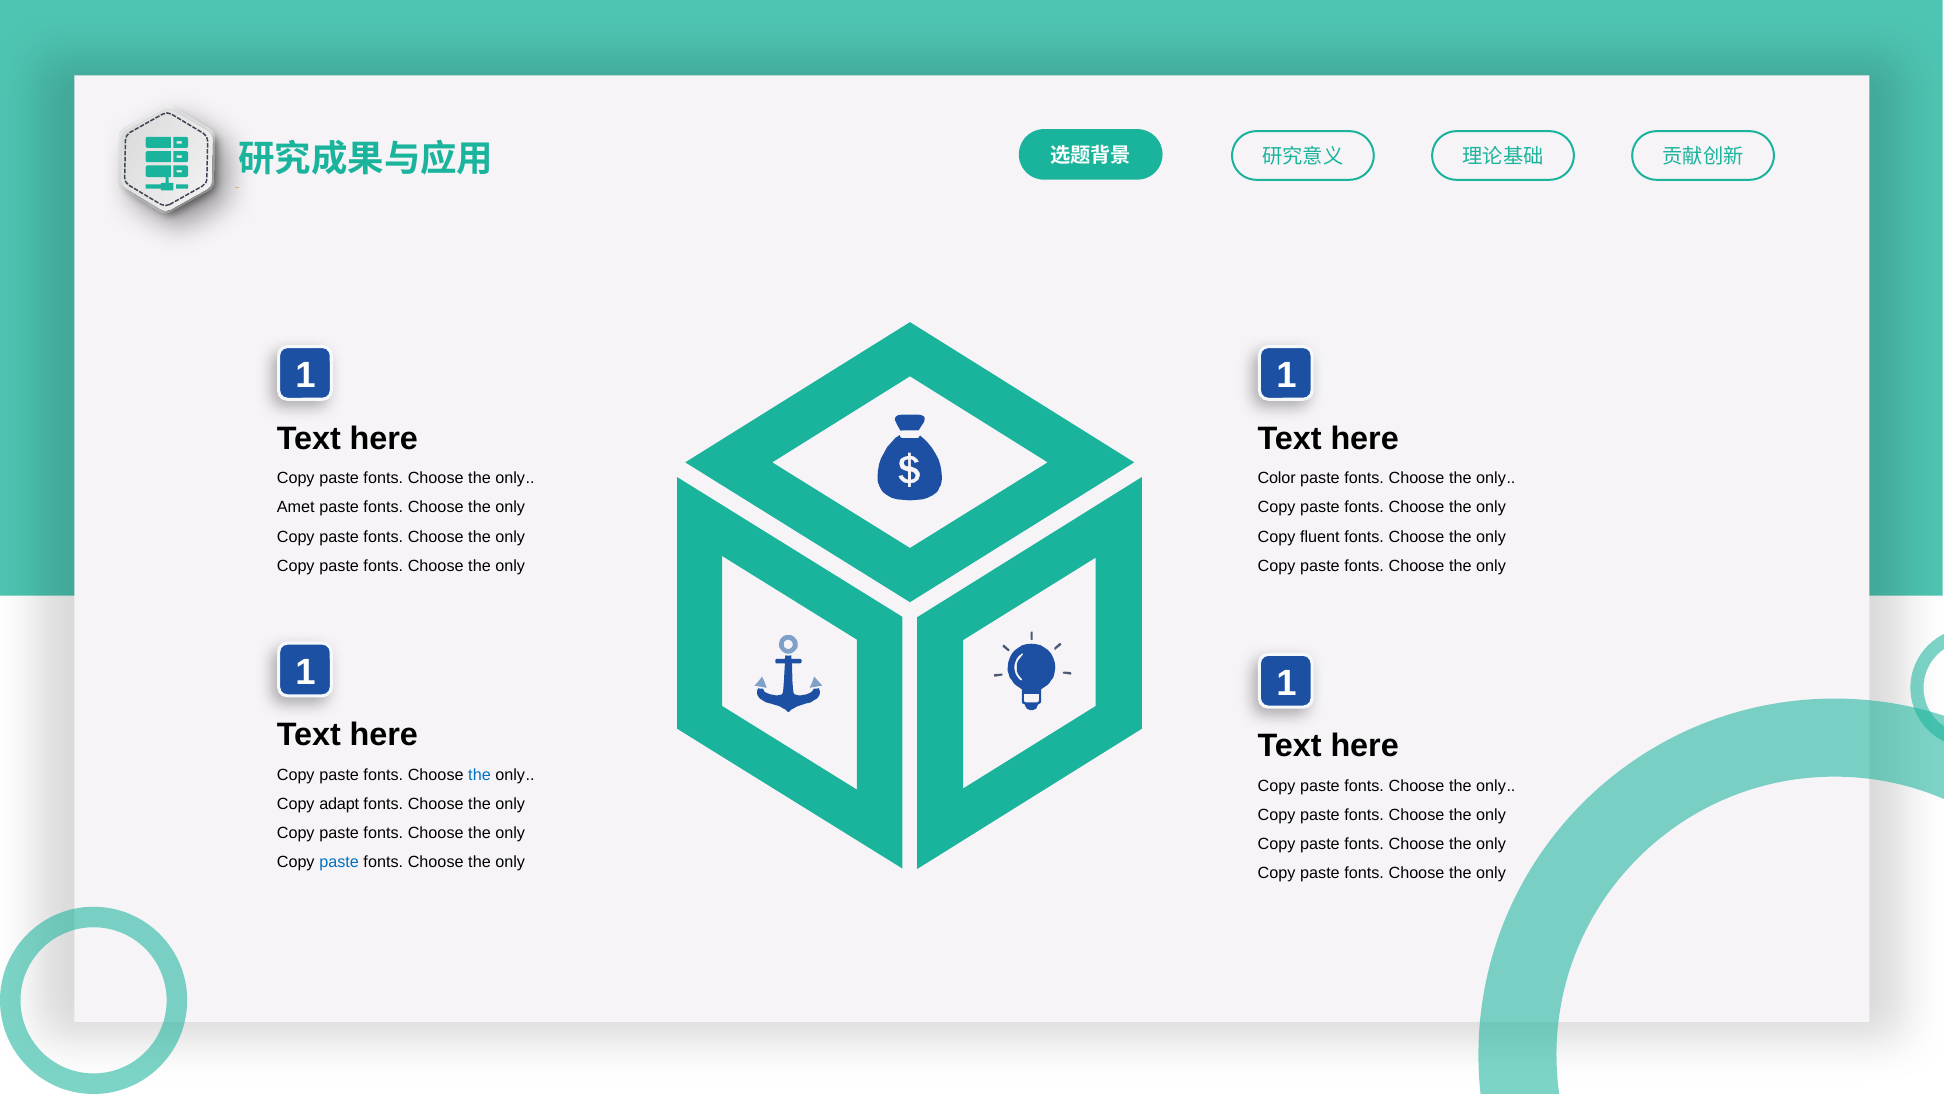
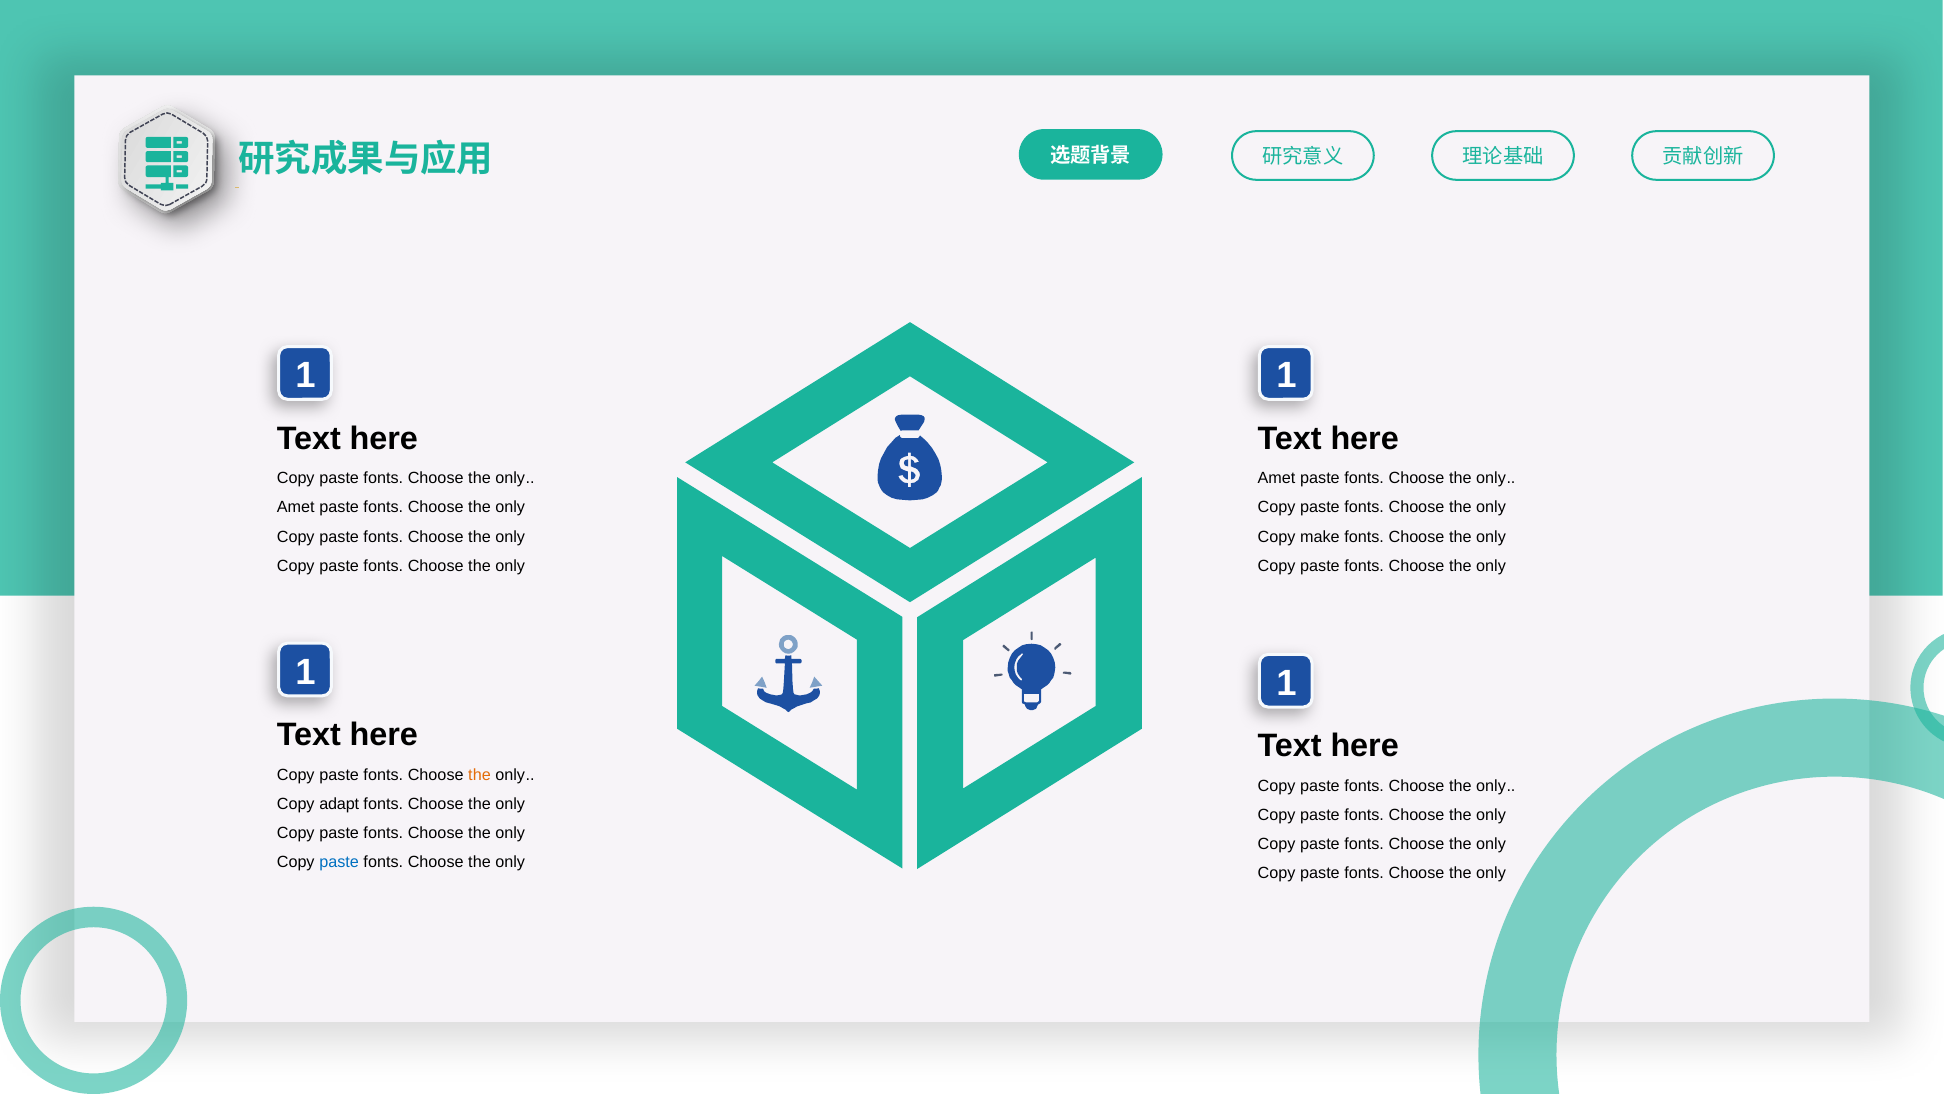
Color: Color -> Amet (1277, 478)
fluent: fluent -> make (1320, 536)
the colour: blue -> orange (480, 775)
